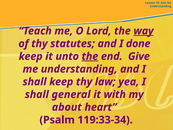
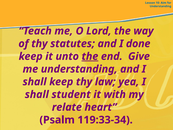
way underline: present -> none (144, 31)
general: general -> student (71, 94)
about: about -> relate (67, 107)
